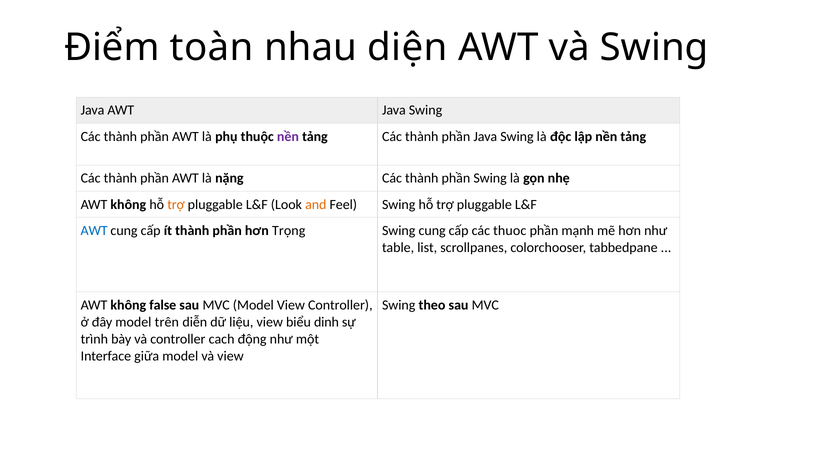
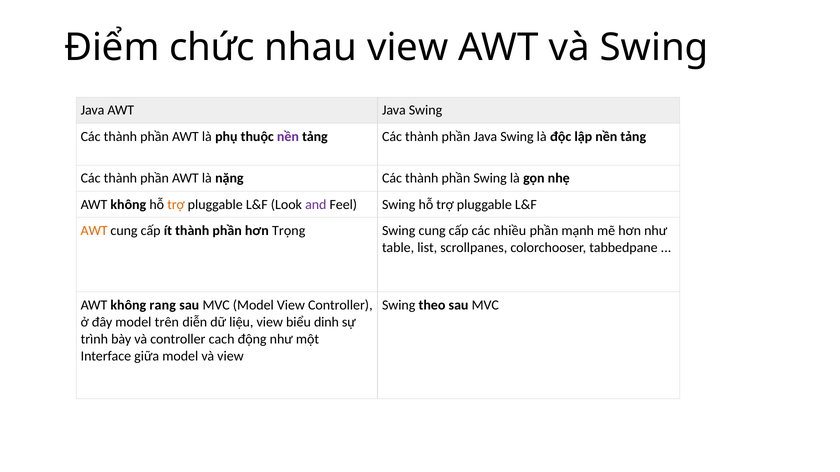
toàn: toàn -> chức (212, 47)
nhau diện: diện -> view (408, 47)
and colour: orange -> purple (316, 205)
AWT colour: blue -> orange (94, 231)
thuoc: thuoc -> nhiều (510, 231)
false: false -> rang (163, 305)
